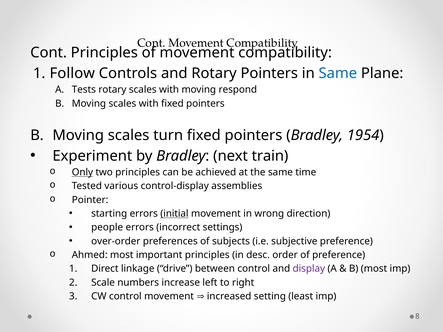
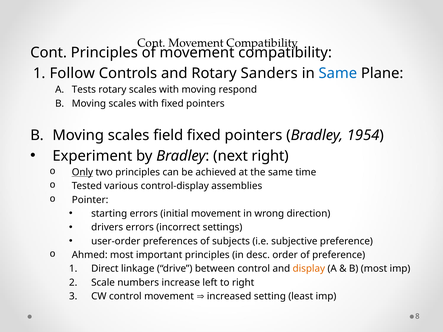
Rotary Pointers: Pointers -> Sanders (269, 73)
turn: turn -> field (168, 135)
next train: train -> right (270, 156)
initial underline: present -> none (174, 214)
people: people -> drivers (107, 228)
over-order: over-order -> user-order (116, 241)
display colour: purple -> orange (309, 269)
